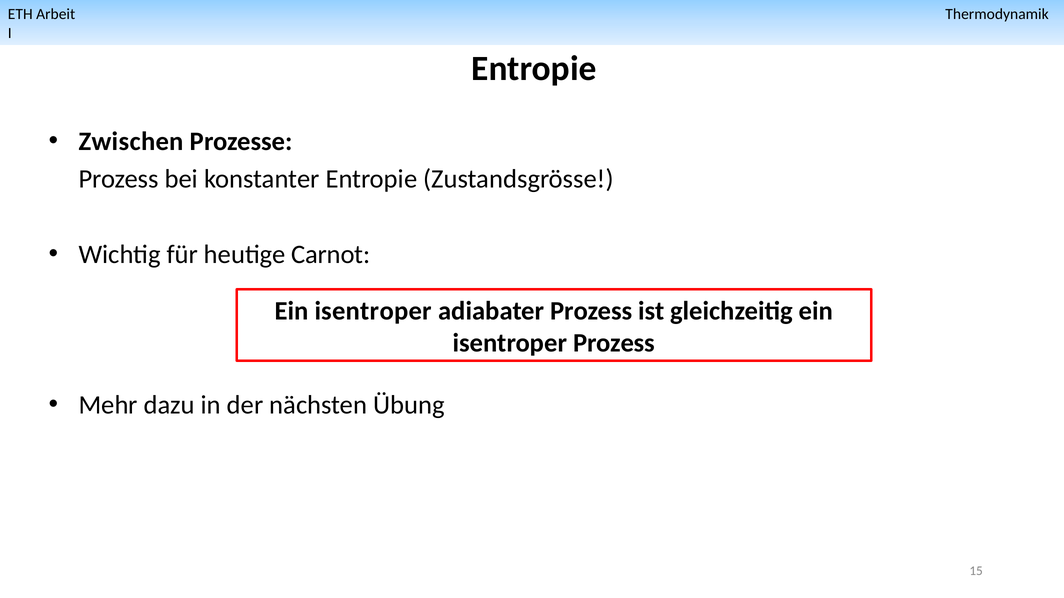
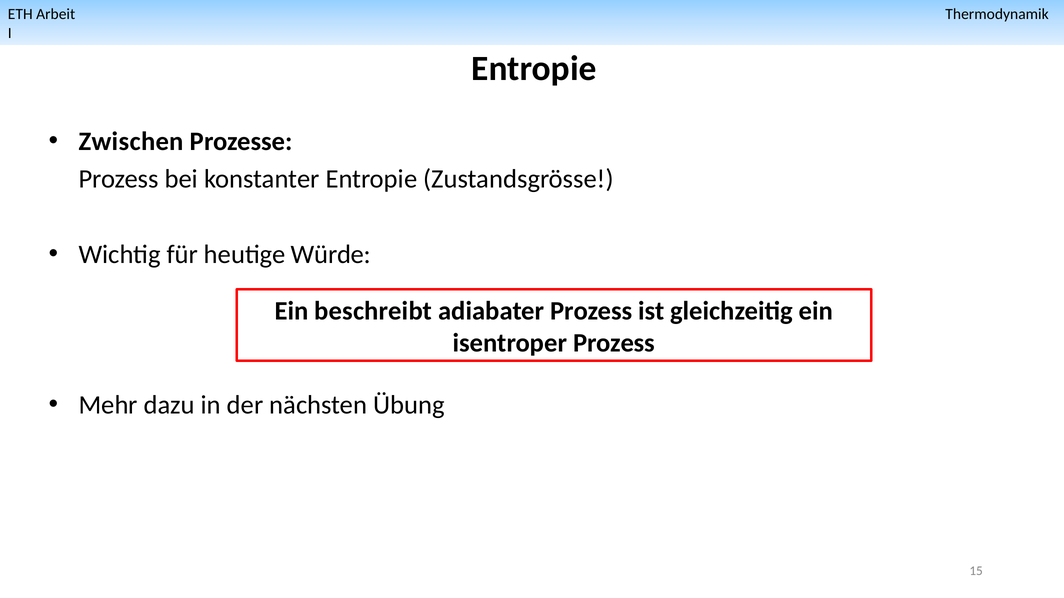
Carnot: Carnot -> Würde (331, 255)
isentroper: isentroper -> beschreibt (373, 311)
